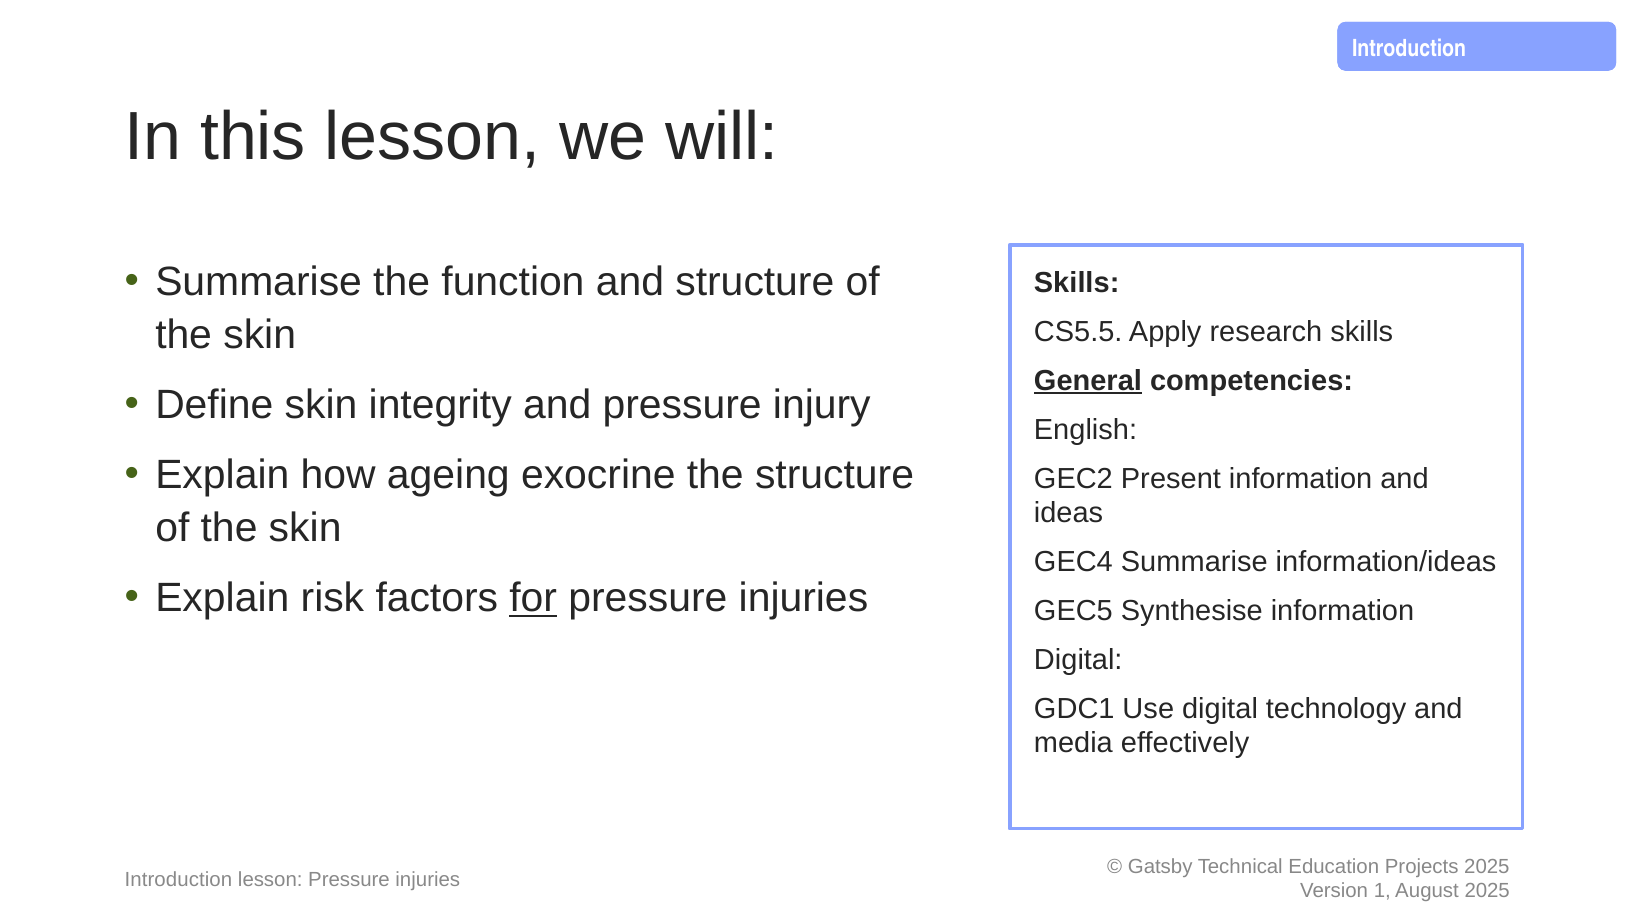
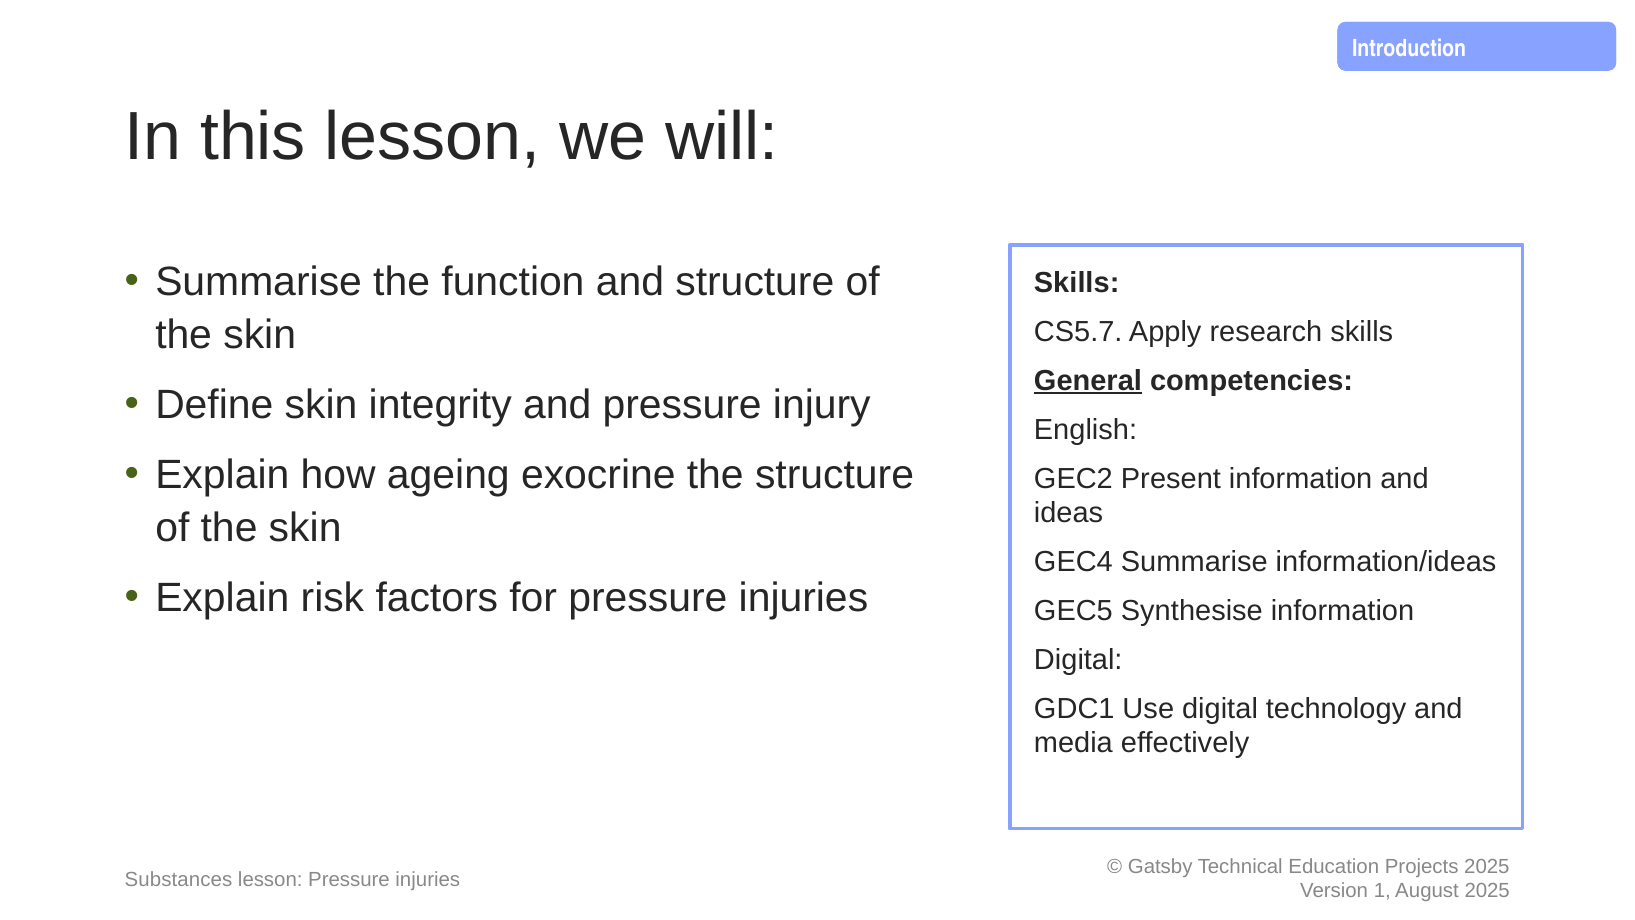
CS5.5: CS5.5 -> CS5.7 (1078, 332)
for underline: present -> none (533, 598)
Introduction: Introduction -> Substances (178, 879)
